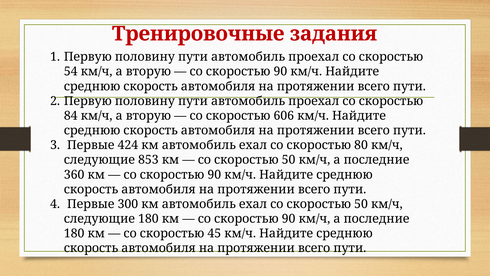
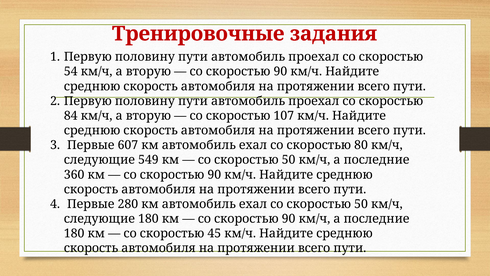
606: 606 -> 107 (284, 116)
424: 424 -> 607 (128, 145)
853: 853 -> 549 (148, 160)
300: 300 -> 280 (128, 204)
